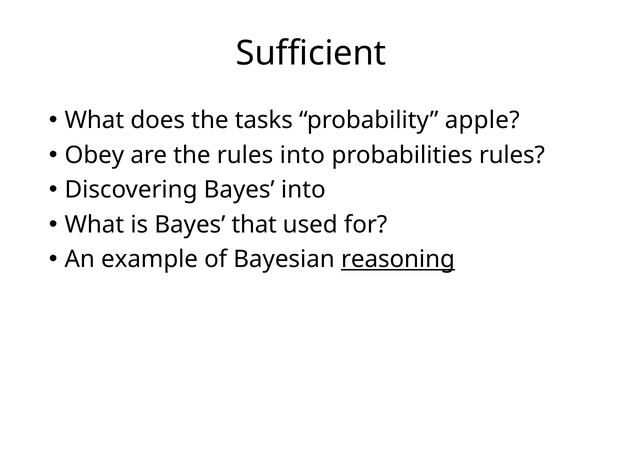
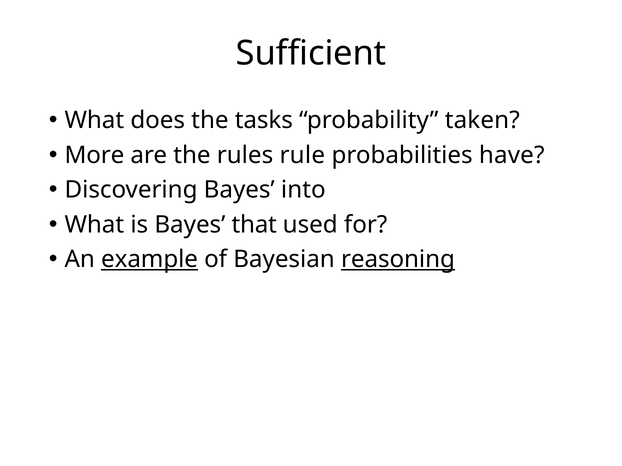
apple: apple -> taken (482, 121)
Obey: Obey -> More (94, 155)
rules into: into -> rule (302, 155)
probabilities rules: rules -> have (512, 155)
example underline: none -> present (150, 260)
